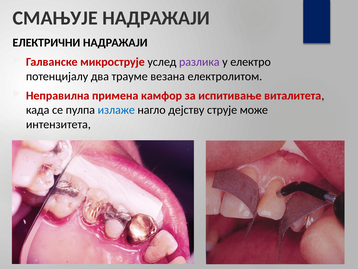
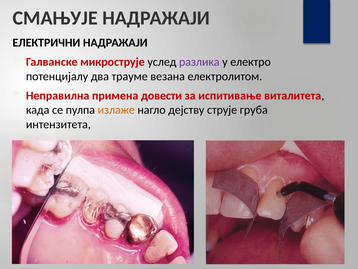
камфор: камфор -> довести (162, 96)
излаже colour: blue -> orange (116, 110)
може: може -> груба (254, 110)
